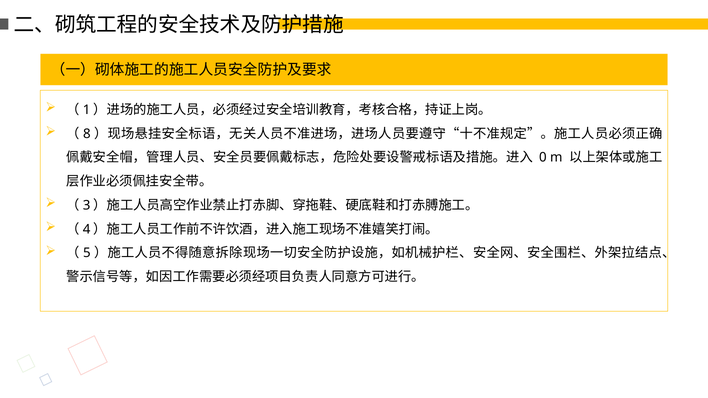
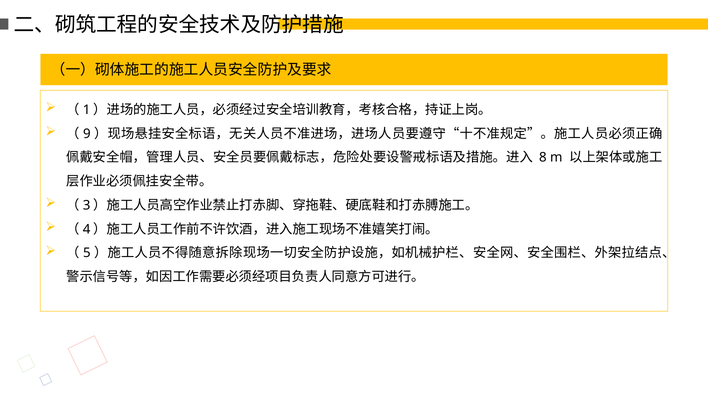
8: 8 -> 9 (87, 134)
0: 0 -> 8 (543, 158)
